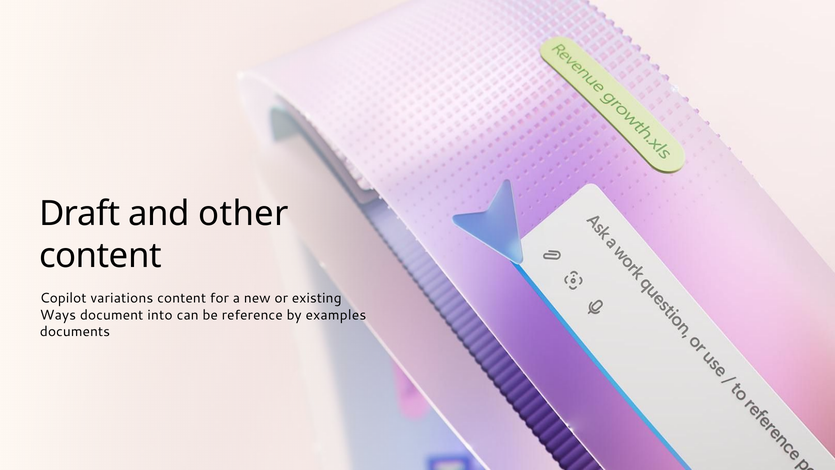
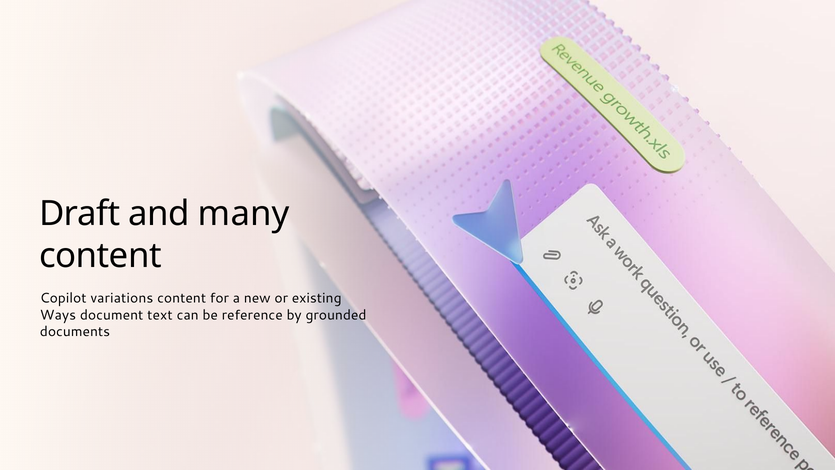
other: other -> many (244, 214)
into: into -> text (160, 315)
examples: examples -> grounded (336, 315)
